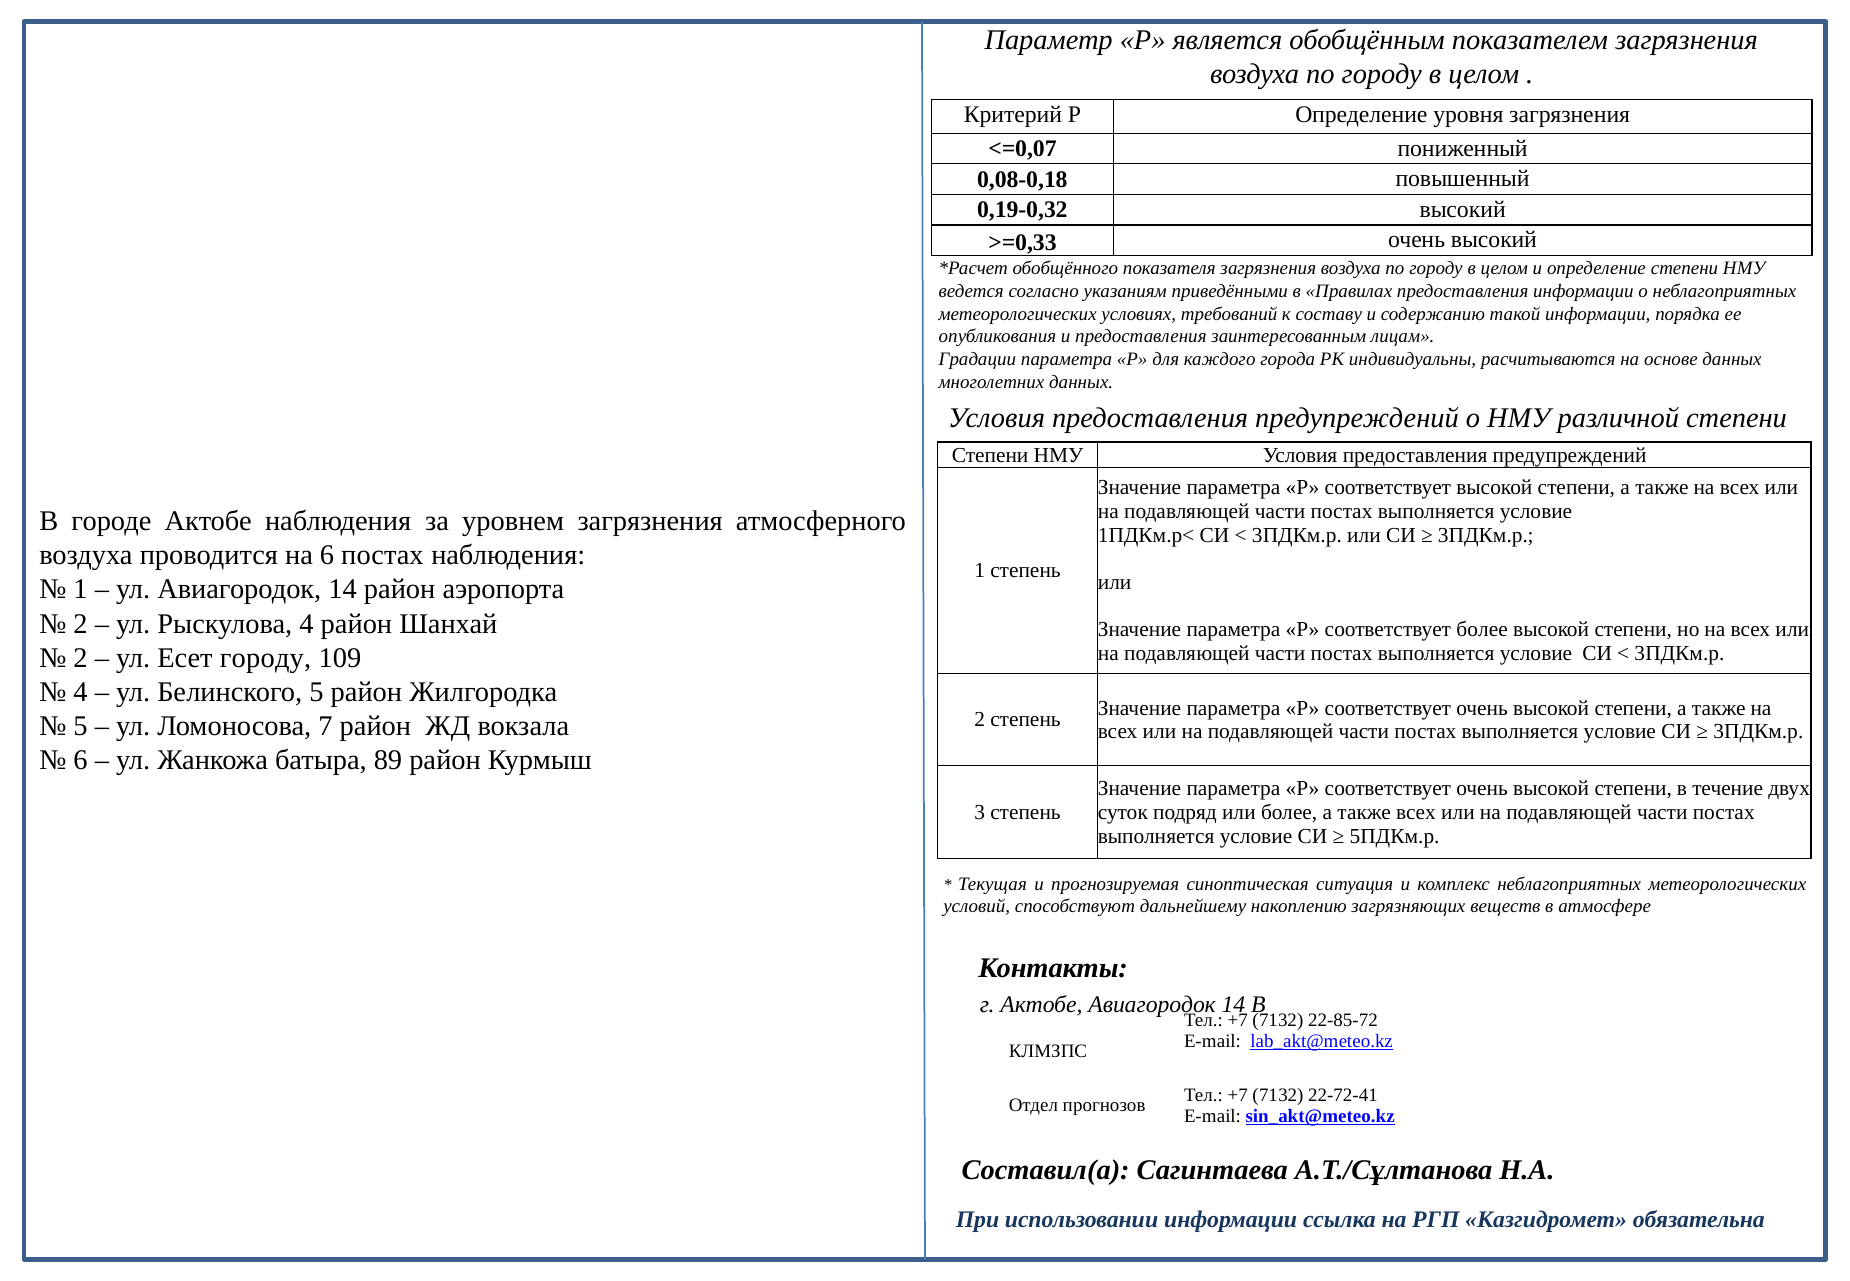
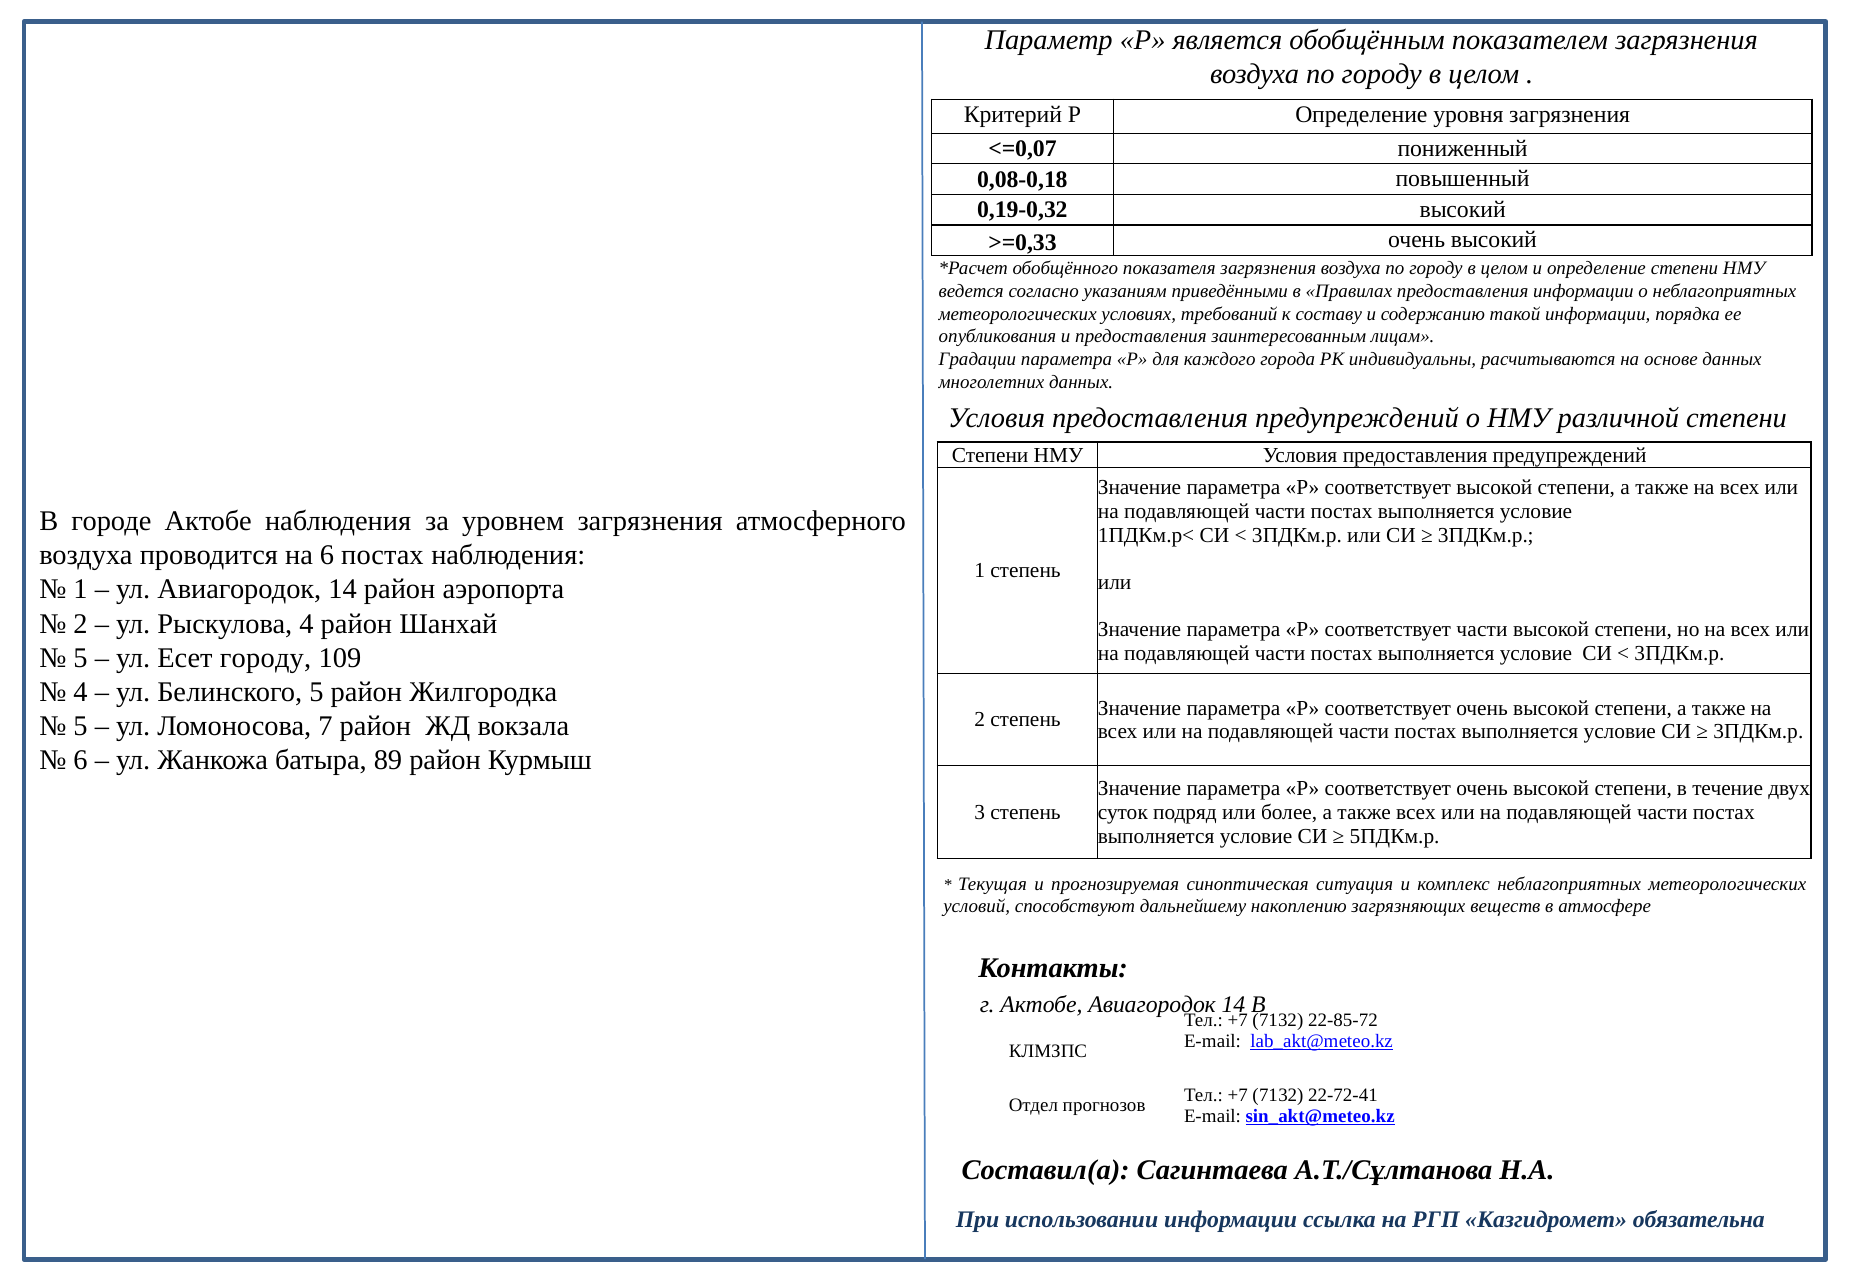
соответствует более: более -> части (1482, 630)
2: 2 -> 5 (81, 658)
